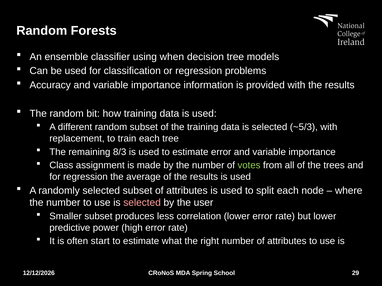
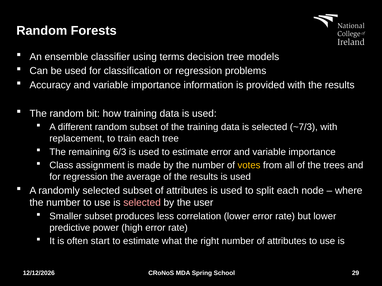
when: when -> terms (172, 57)
~5/3: ~5/3 -> ~7/3 (304, 127)
8/3: 8/3 -> 6/3 (120, 152)
votes colour: light green -> yellow (249, 166)
